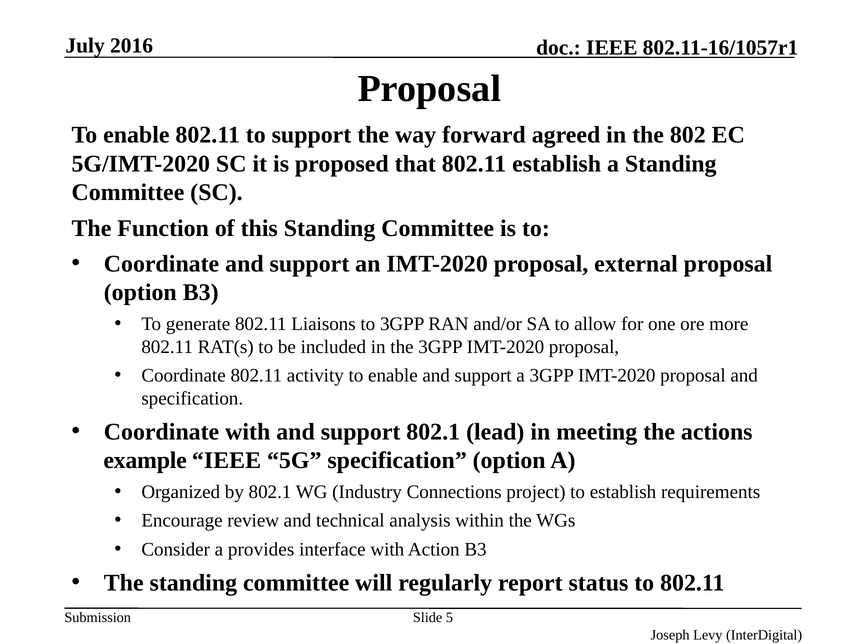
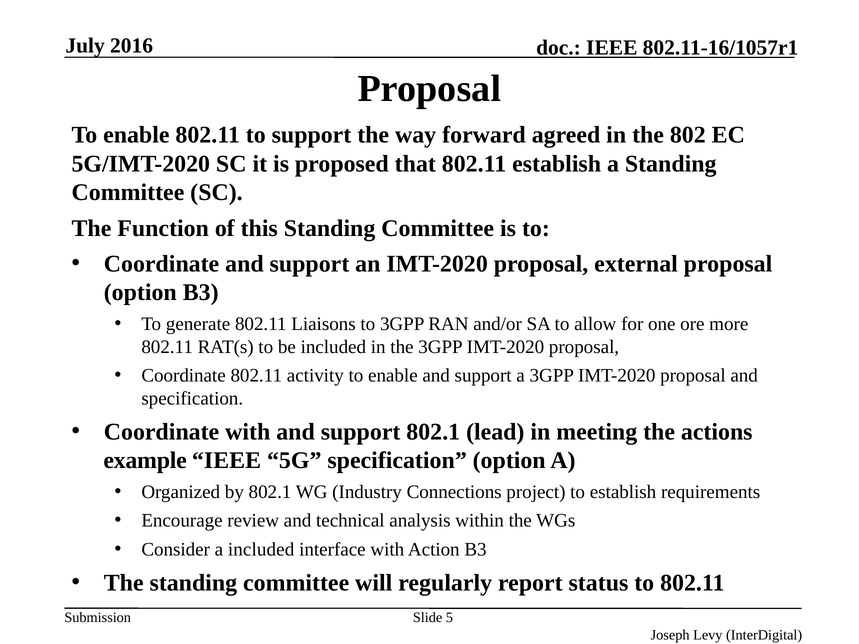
a provides: provides -> included (261, 550)
